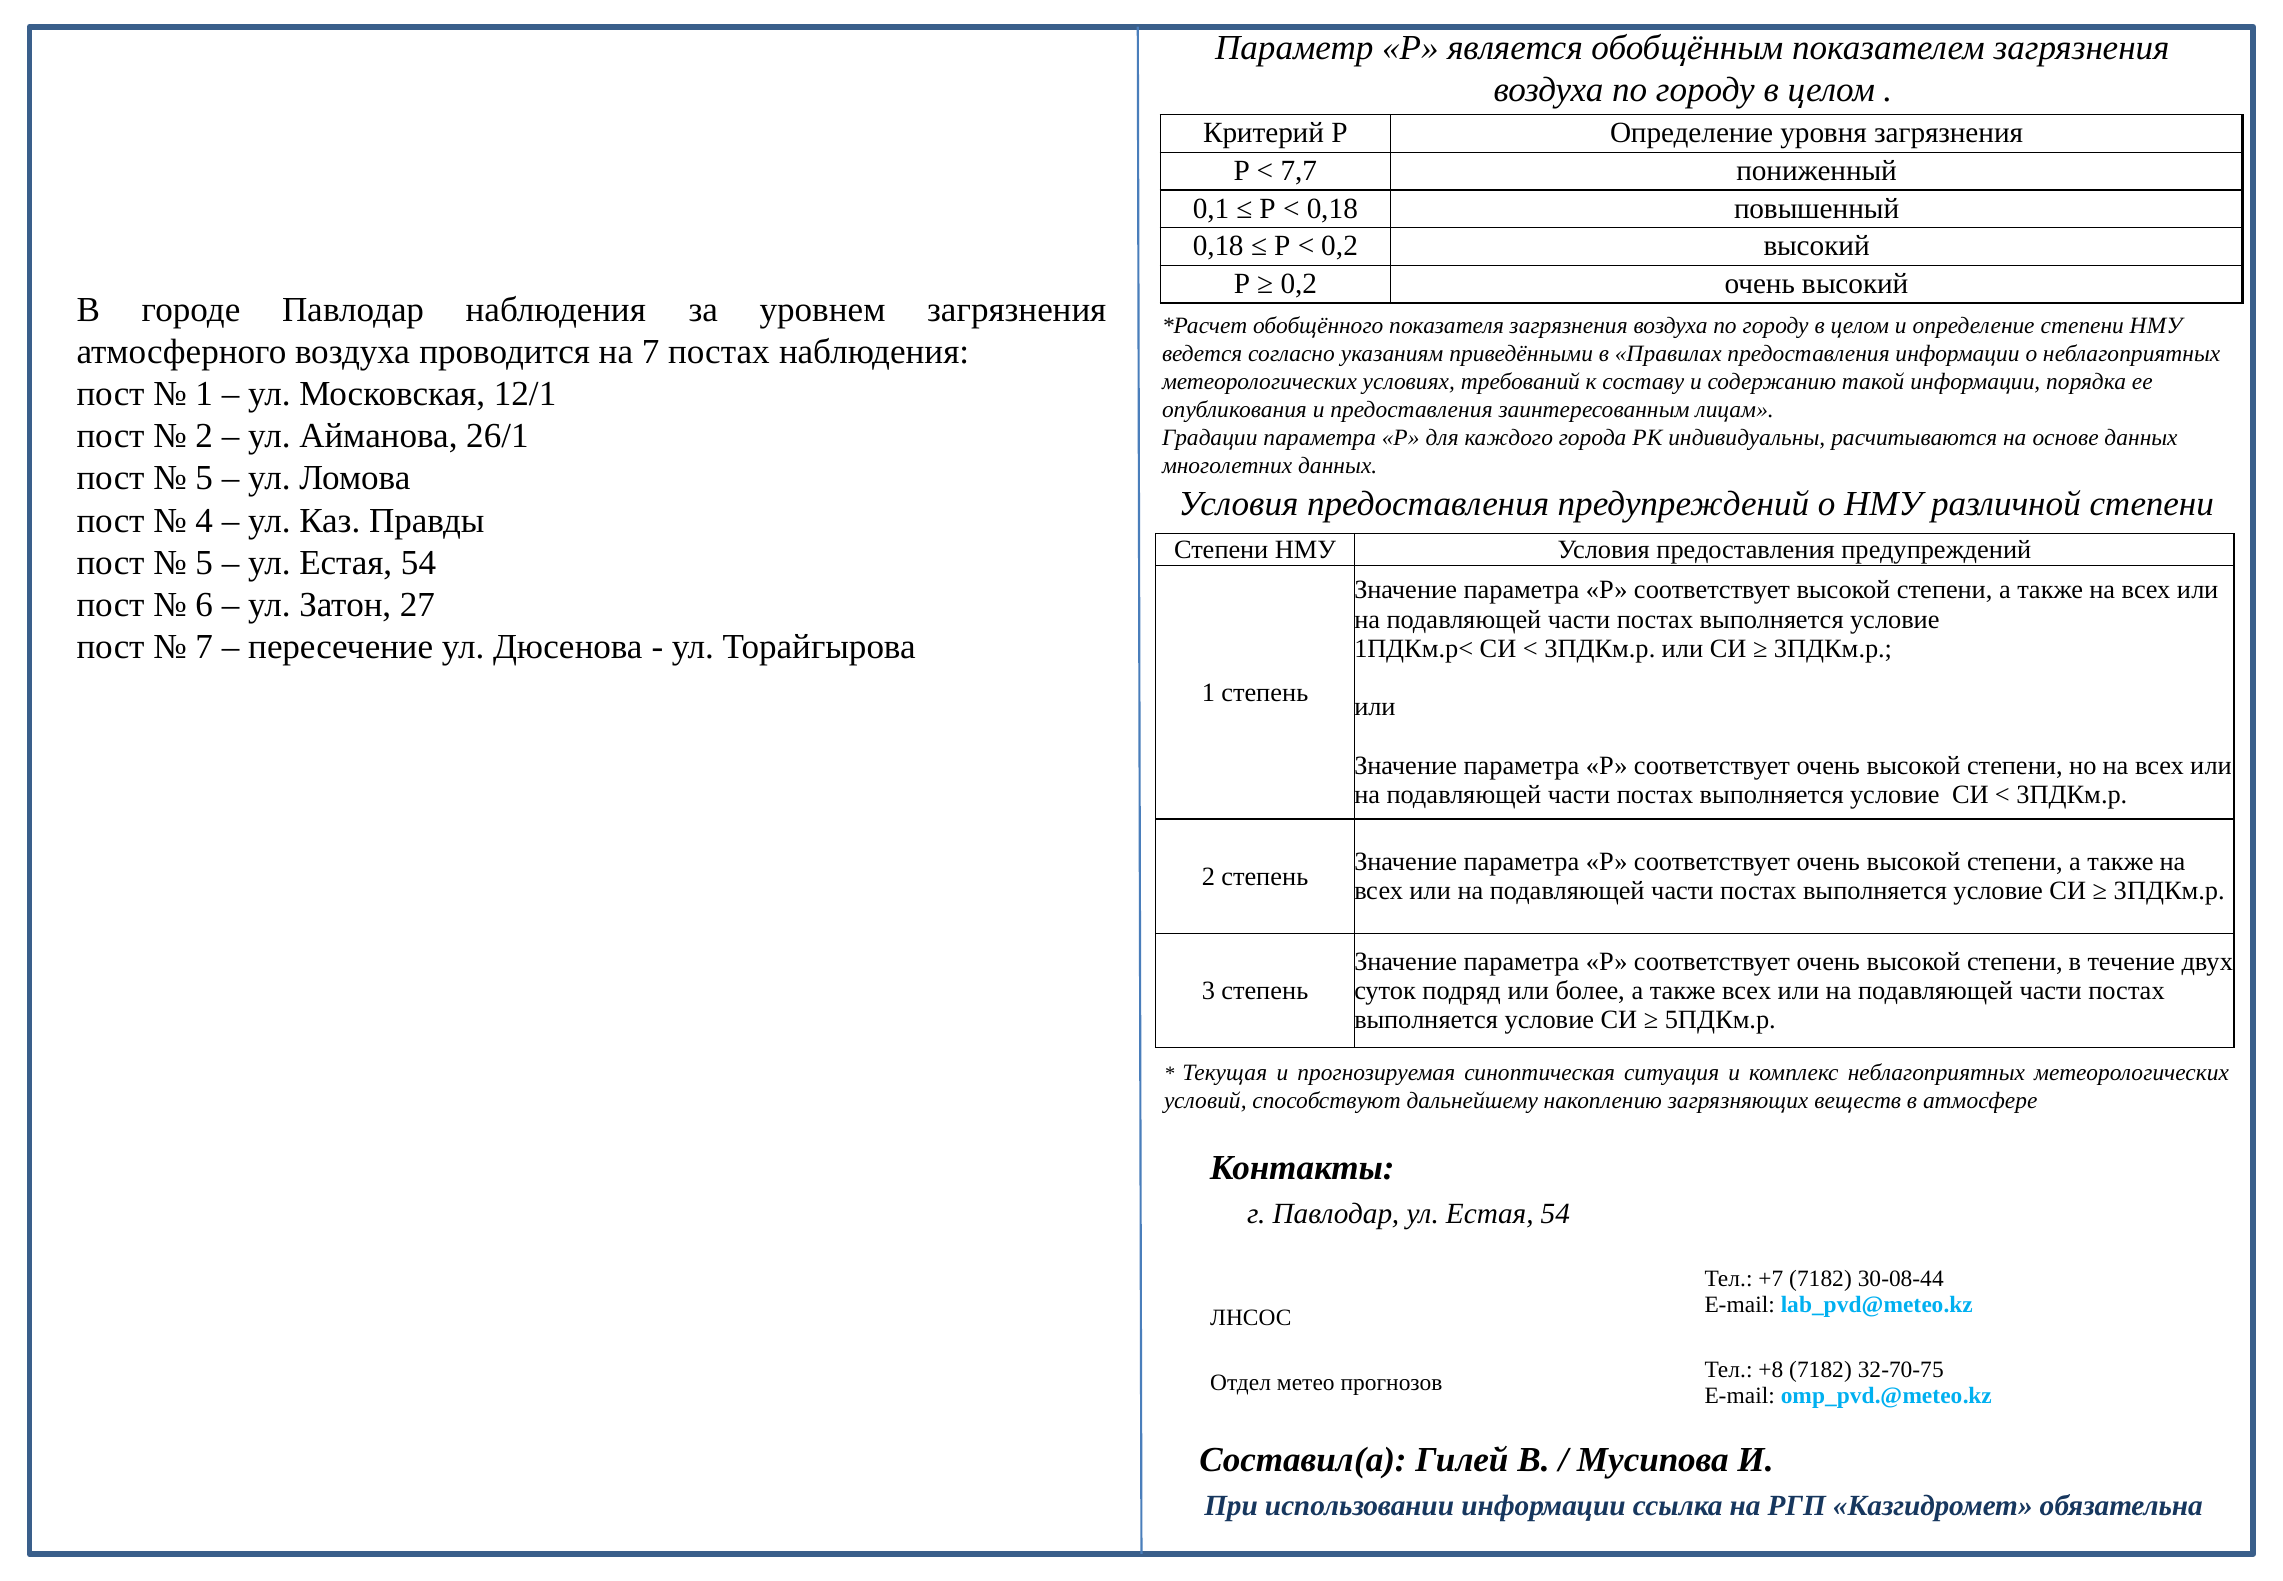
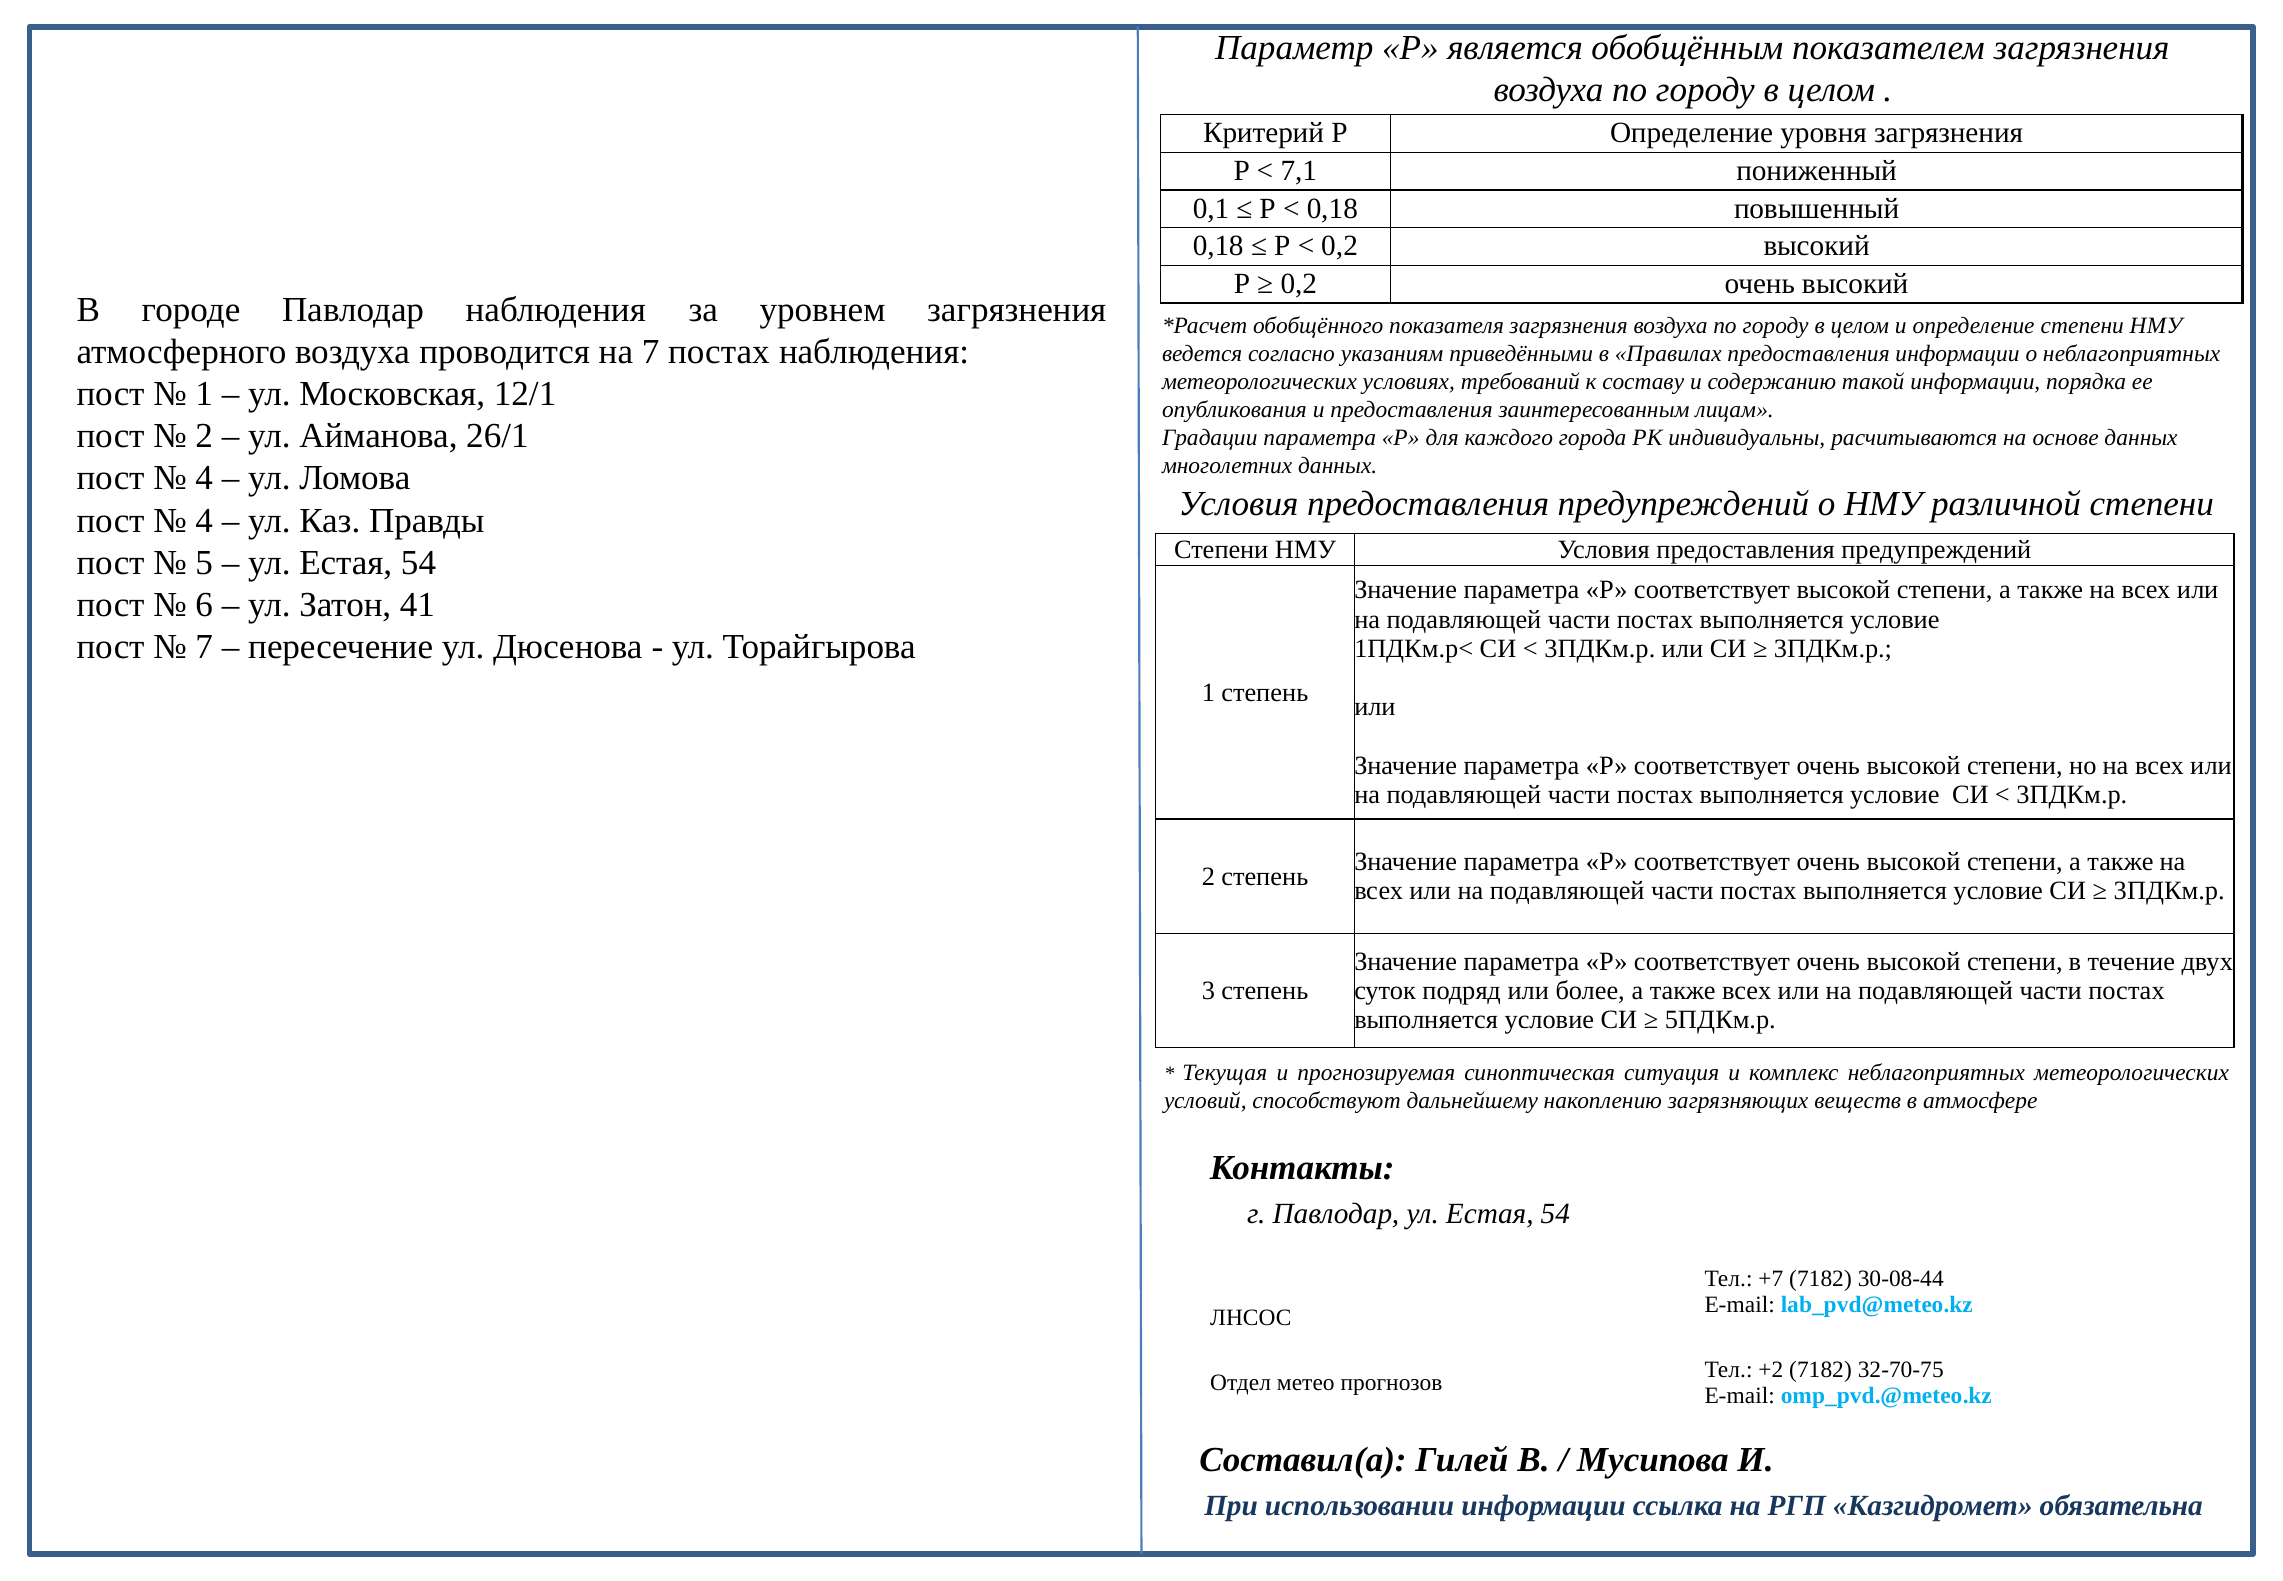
7,7: 7,7 -> 7,1 (1299, 171)
5: 5 -> 4 (204, 478)
27: 27 -> 41 (417, 605)
+8: +8 -> +2 (1771, 1369)
